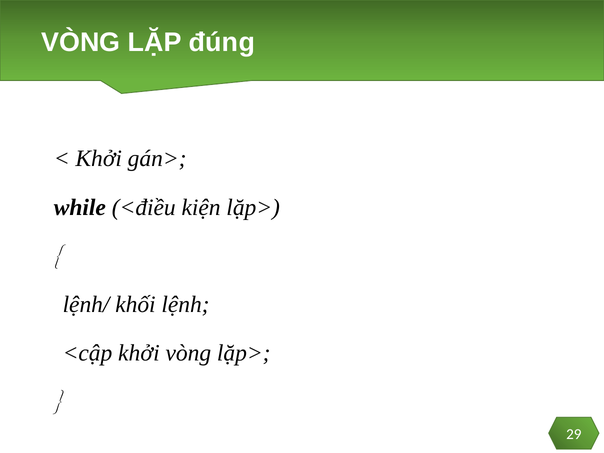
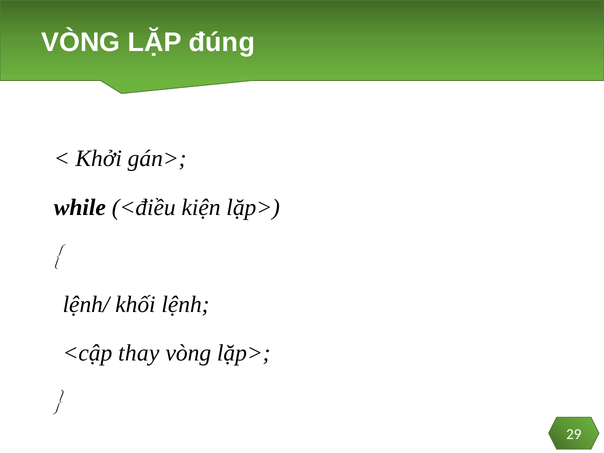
<cập khởi: khởi -> thay (139, 353)
